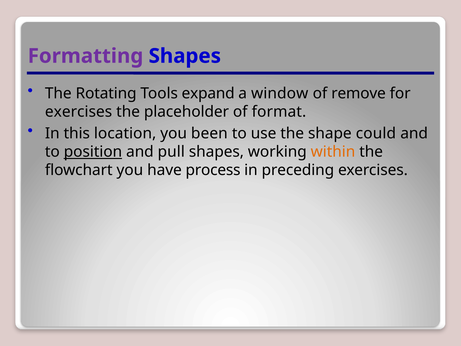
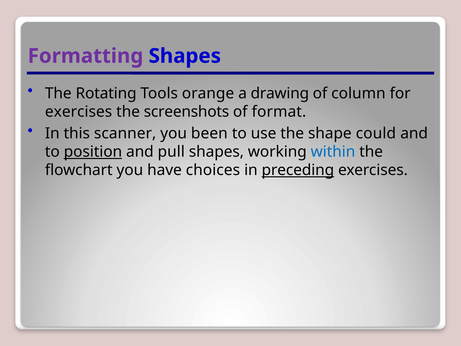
expand: expand -> orange (208, 93)
window: window -> drawing (280, 93)
remove: remove -> column (358, 93)
placeholder: placeholder -> screenshots (187, 112)
location: location -> scanner (125, 133)
within colour: orange -> blue (333, 152)
process: process -> choices (213, 170)
preceding underline: none -> present (298, 170)
